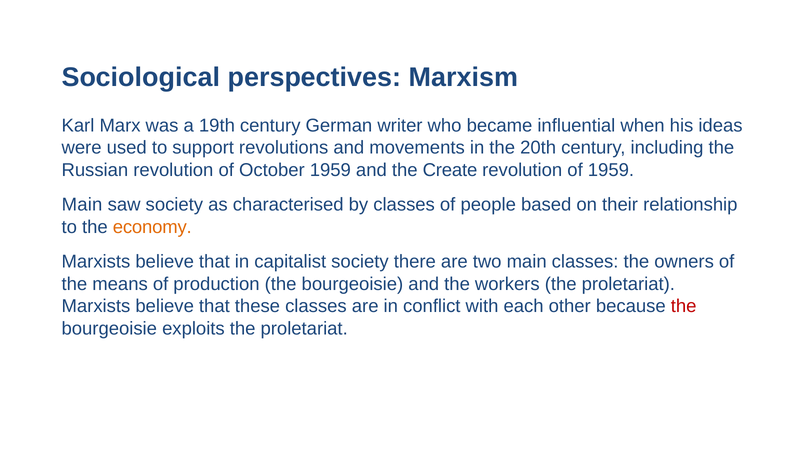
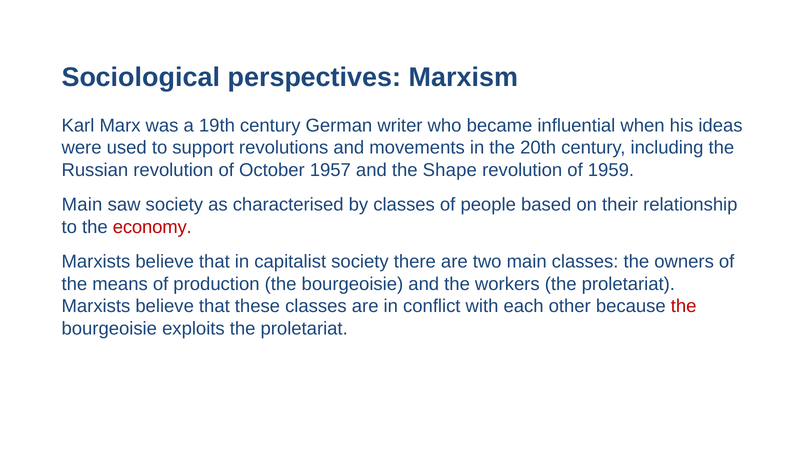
October 1959: 1959 -> 1957 (330, 170)
Create: Create -> Shape (450, 170)
economy colour: orange -> red (152, 227)
